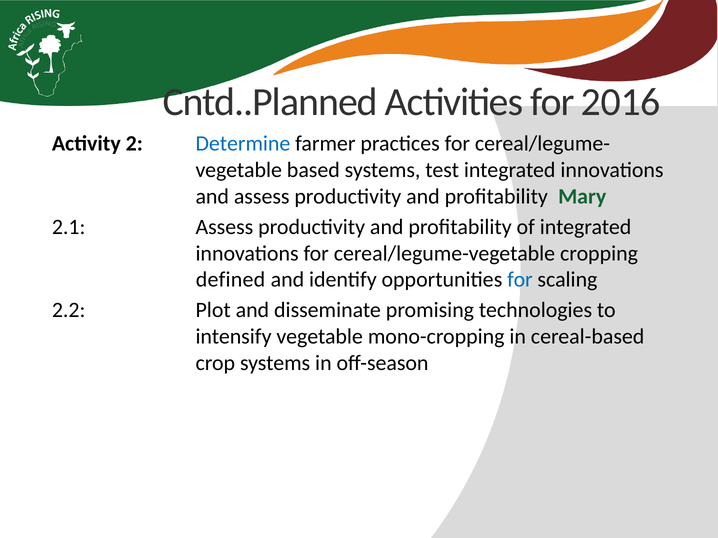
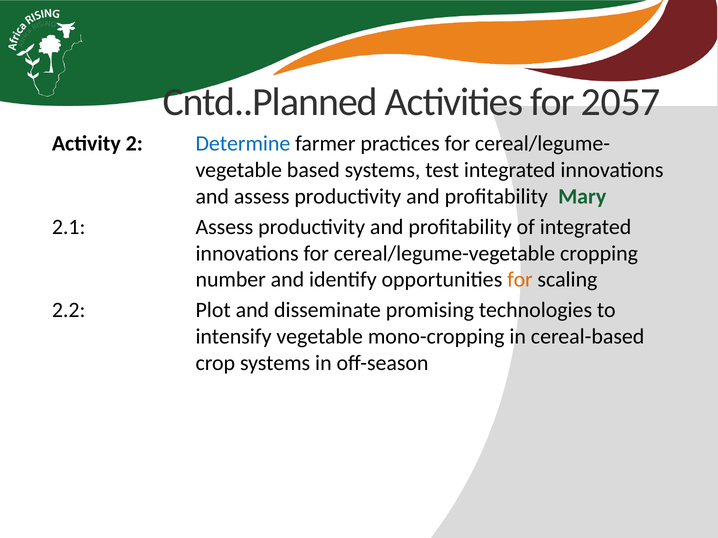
2016: 2016 -> 2057 (621, 102)
defined: defined -> number (231, 280)
for colour: blue -> orange (520, 280)
